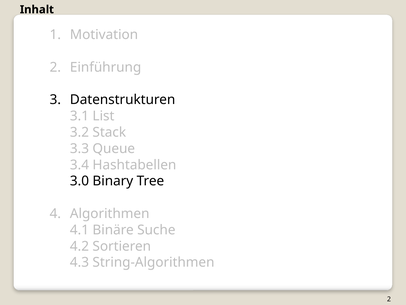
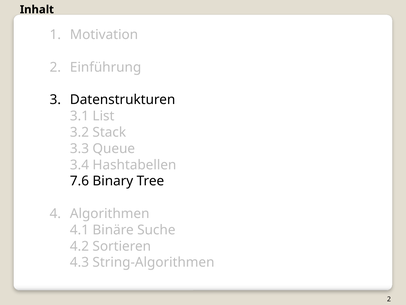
3.0: 3.0 -> 7.6 (79, 181)
